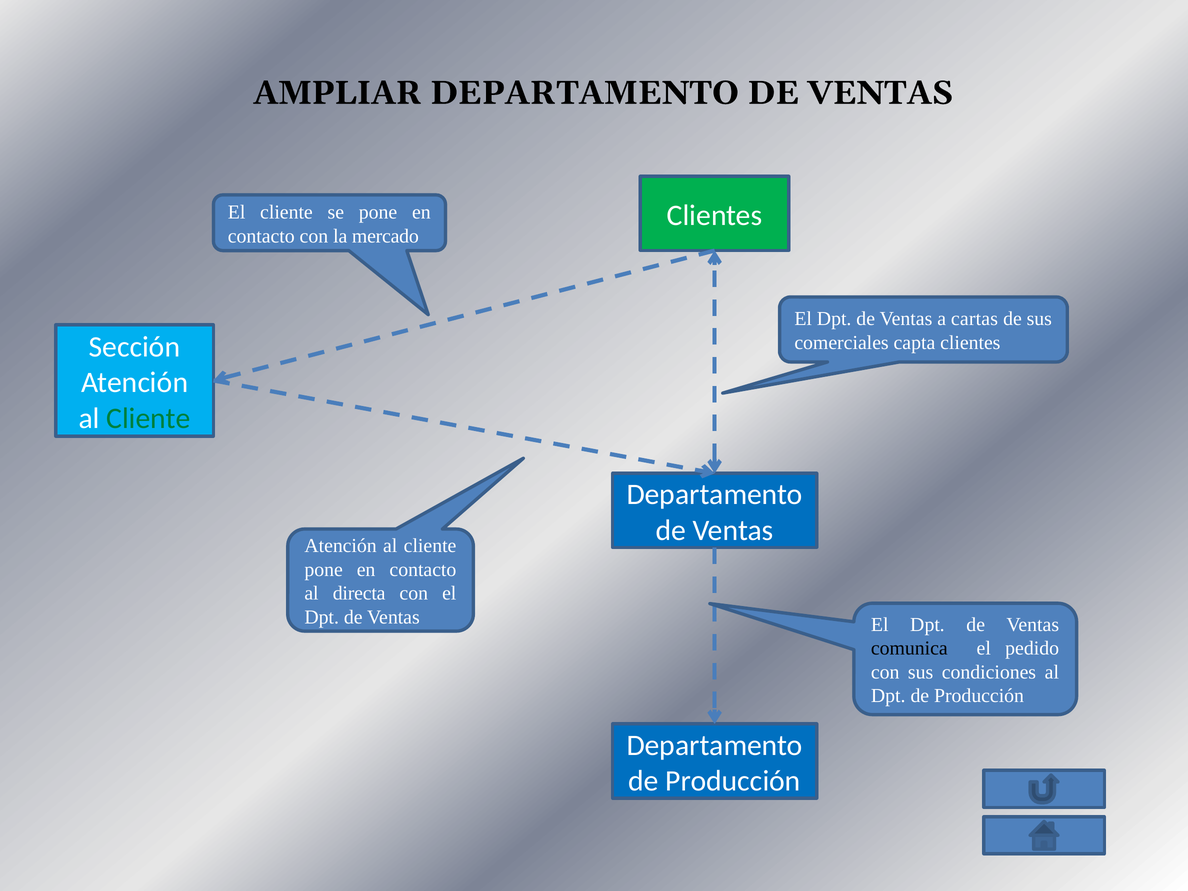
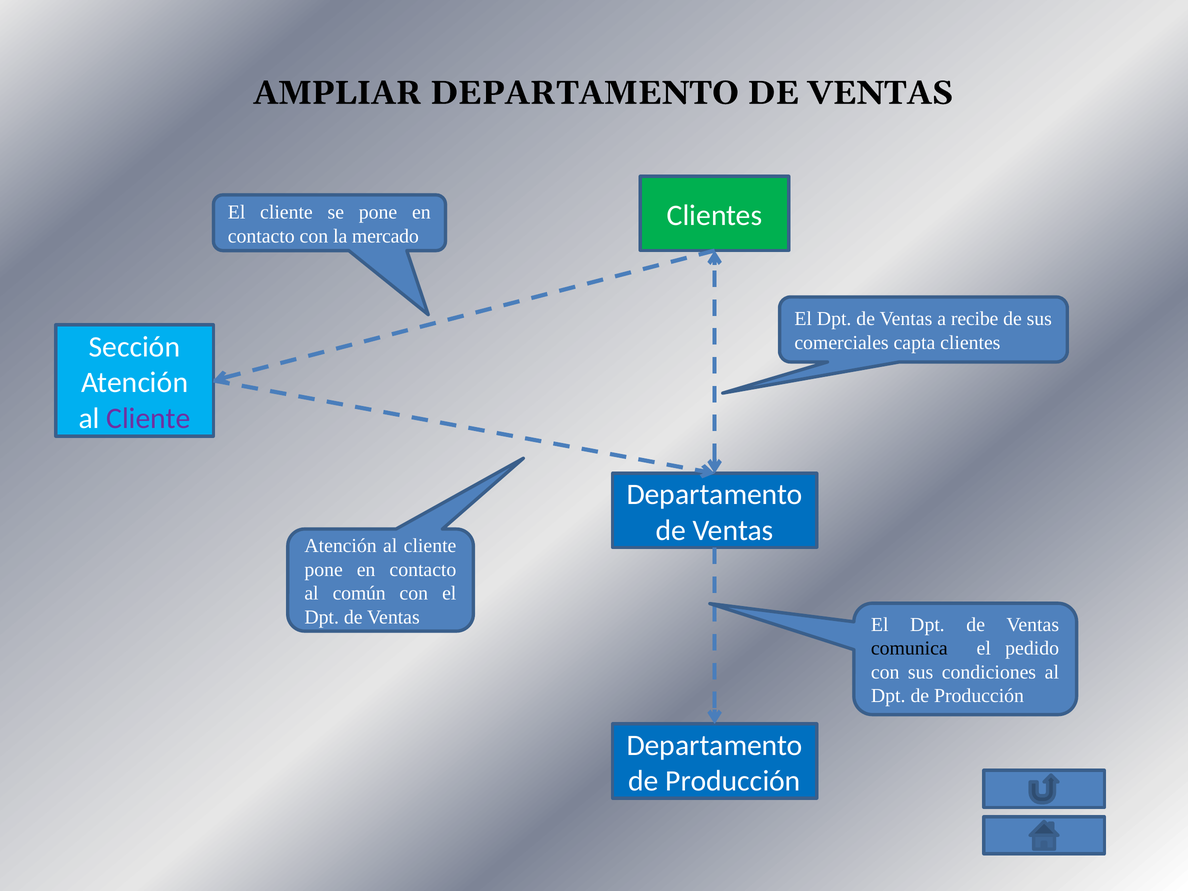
cartas: cartas -> recibe (975, 319)
Cliente colour: green -> purple (148, 418)
directa: directa -> común (359, 593)
